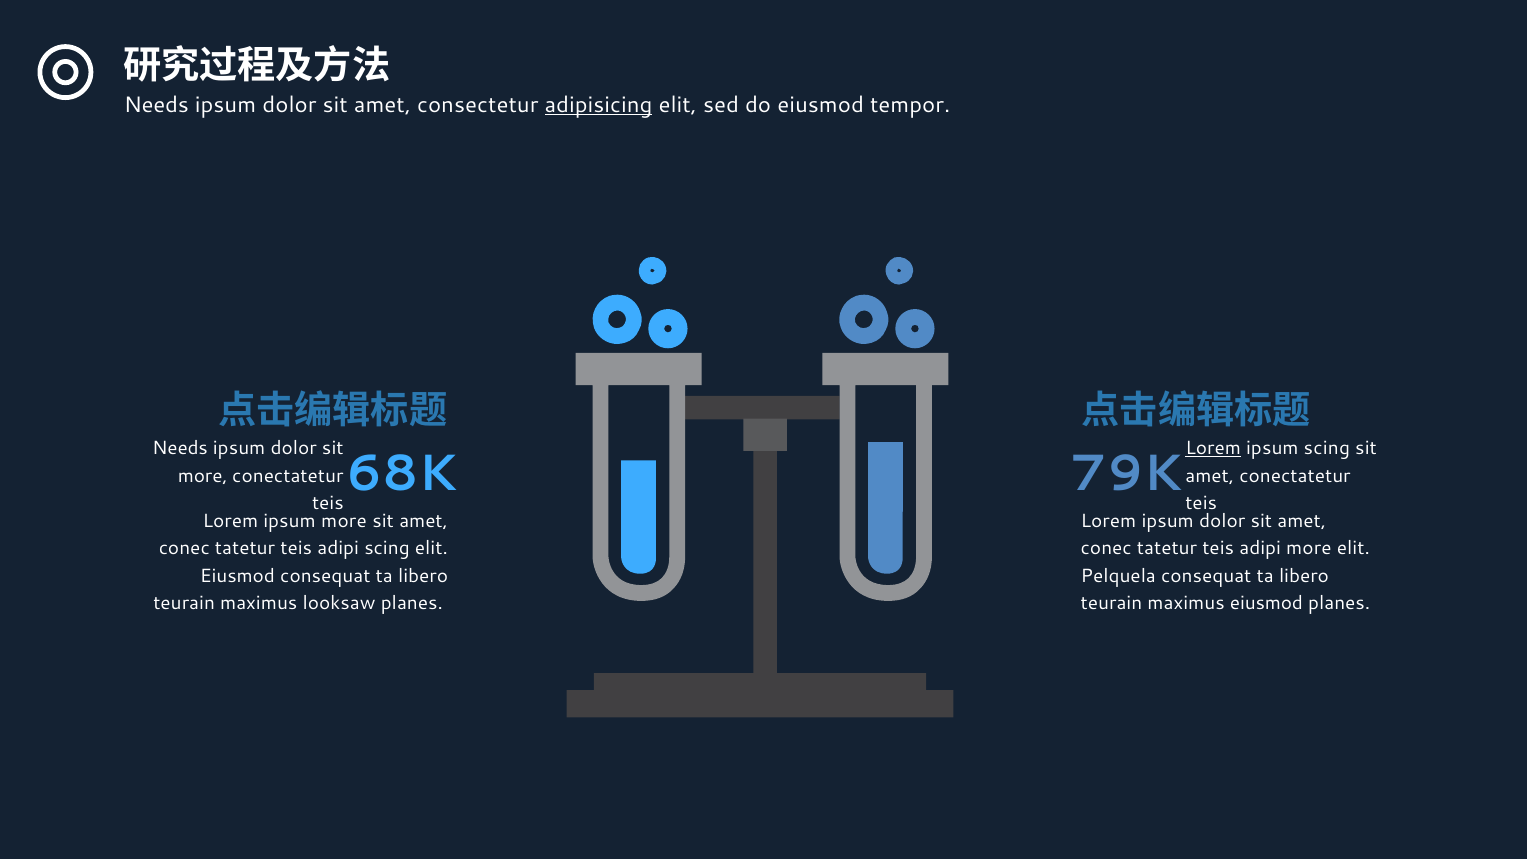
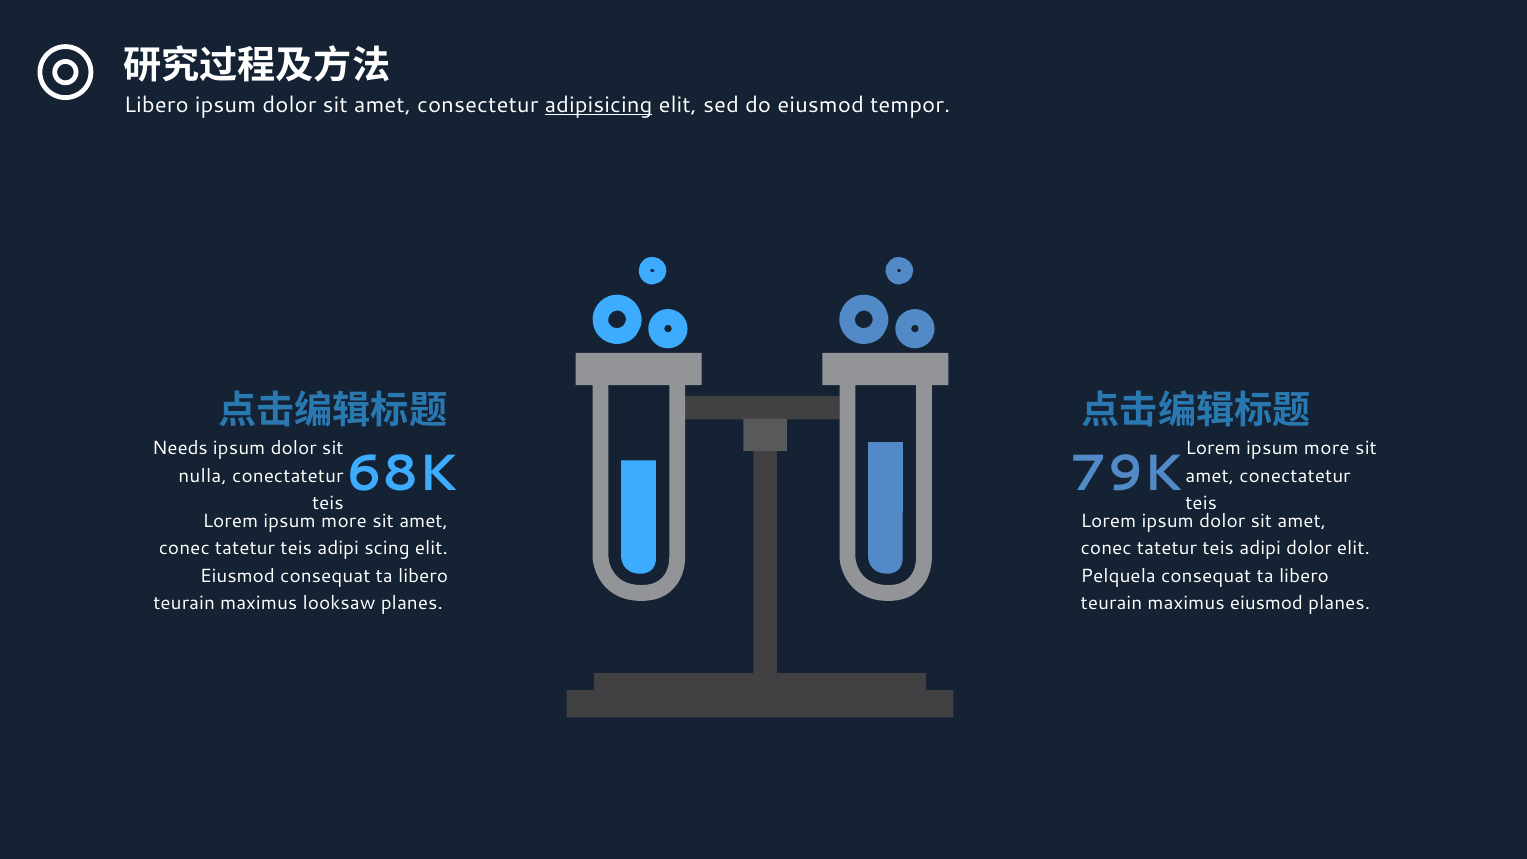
Needs: Needs -> Libero (156, 105)
Lorem underline: present -> none (1213, 449)
scing: scing -> more (1327, 449)
more: more -> nulla (203, 476)
adipi more: more -> dolor (1309, 549)
